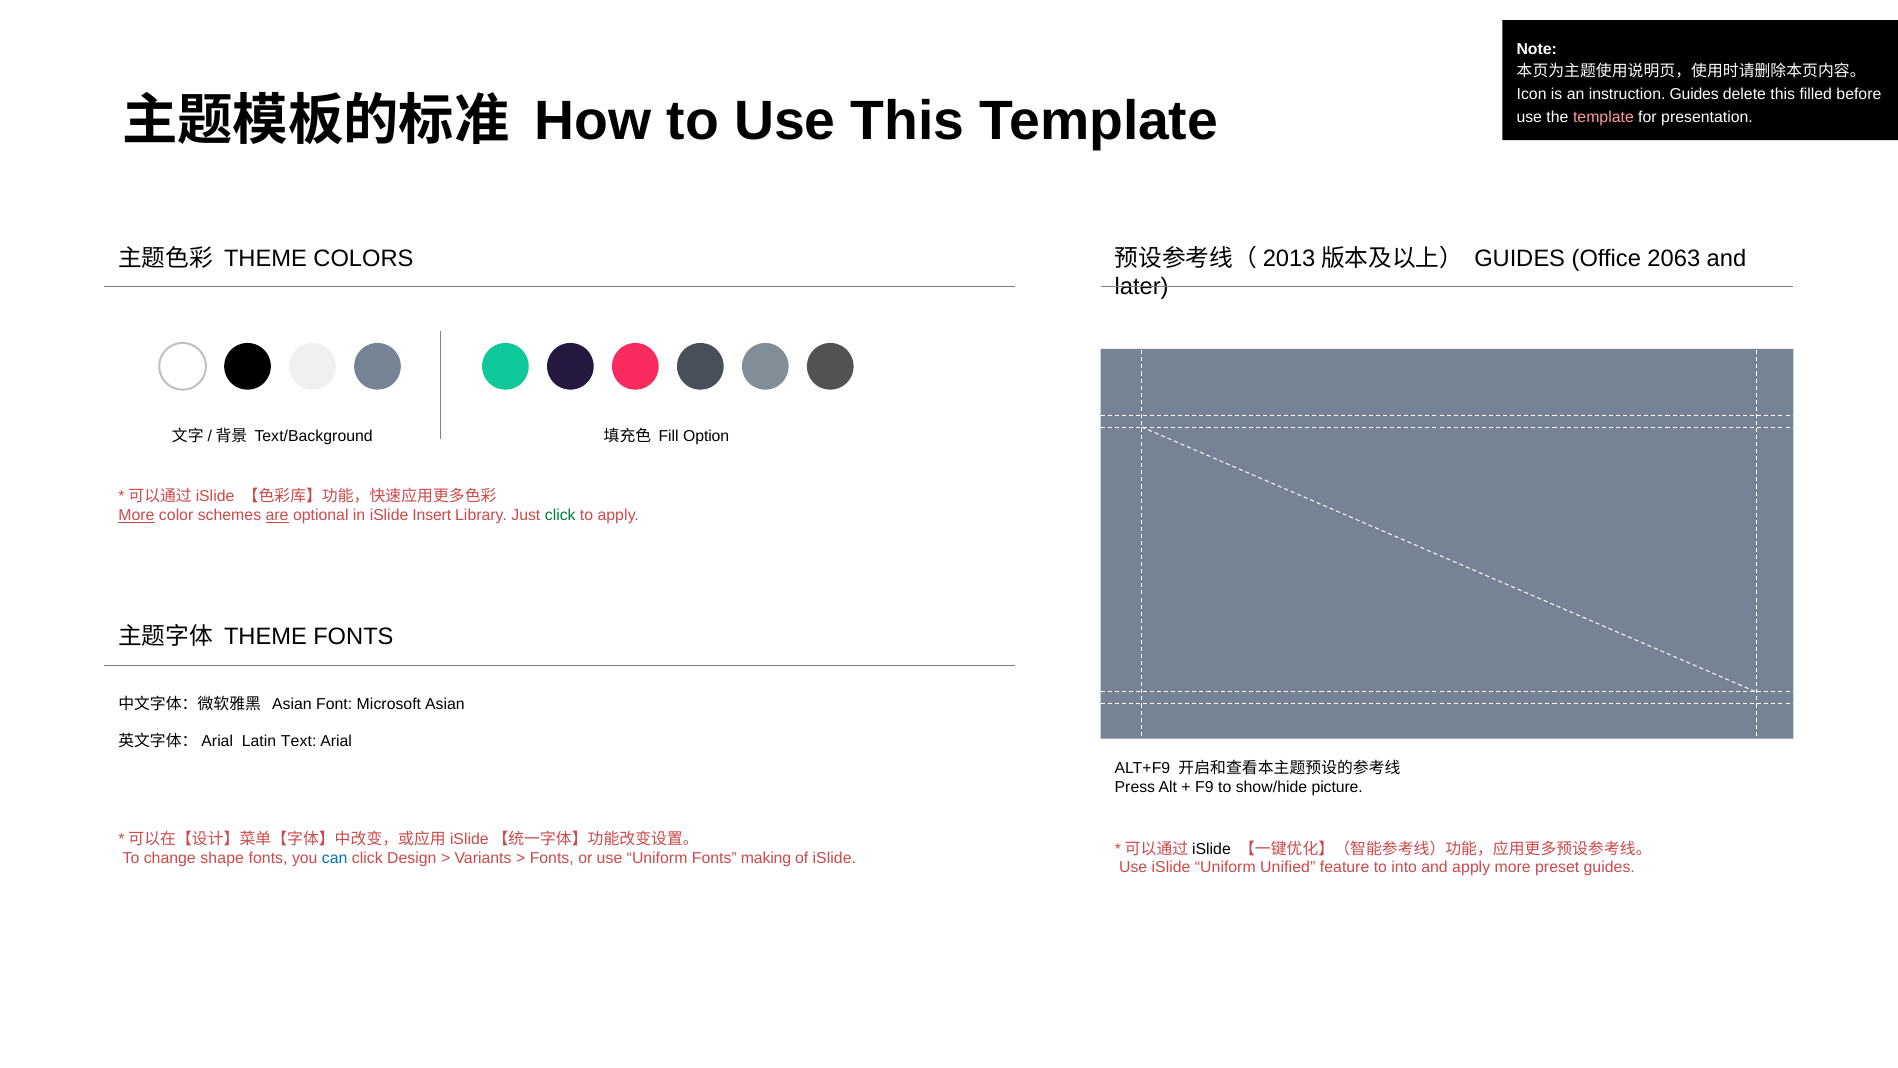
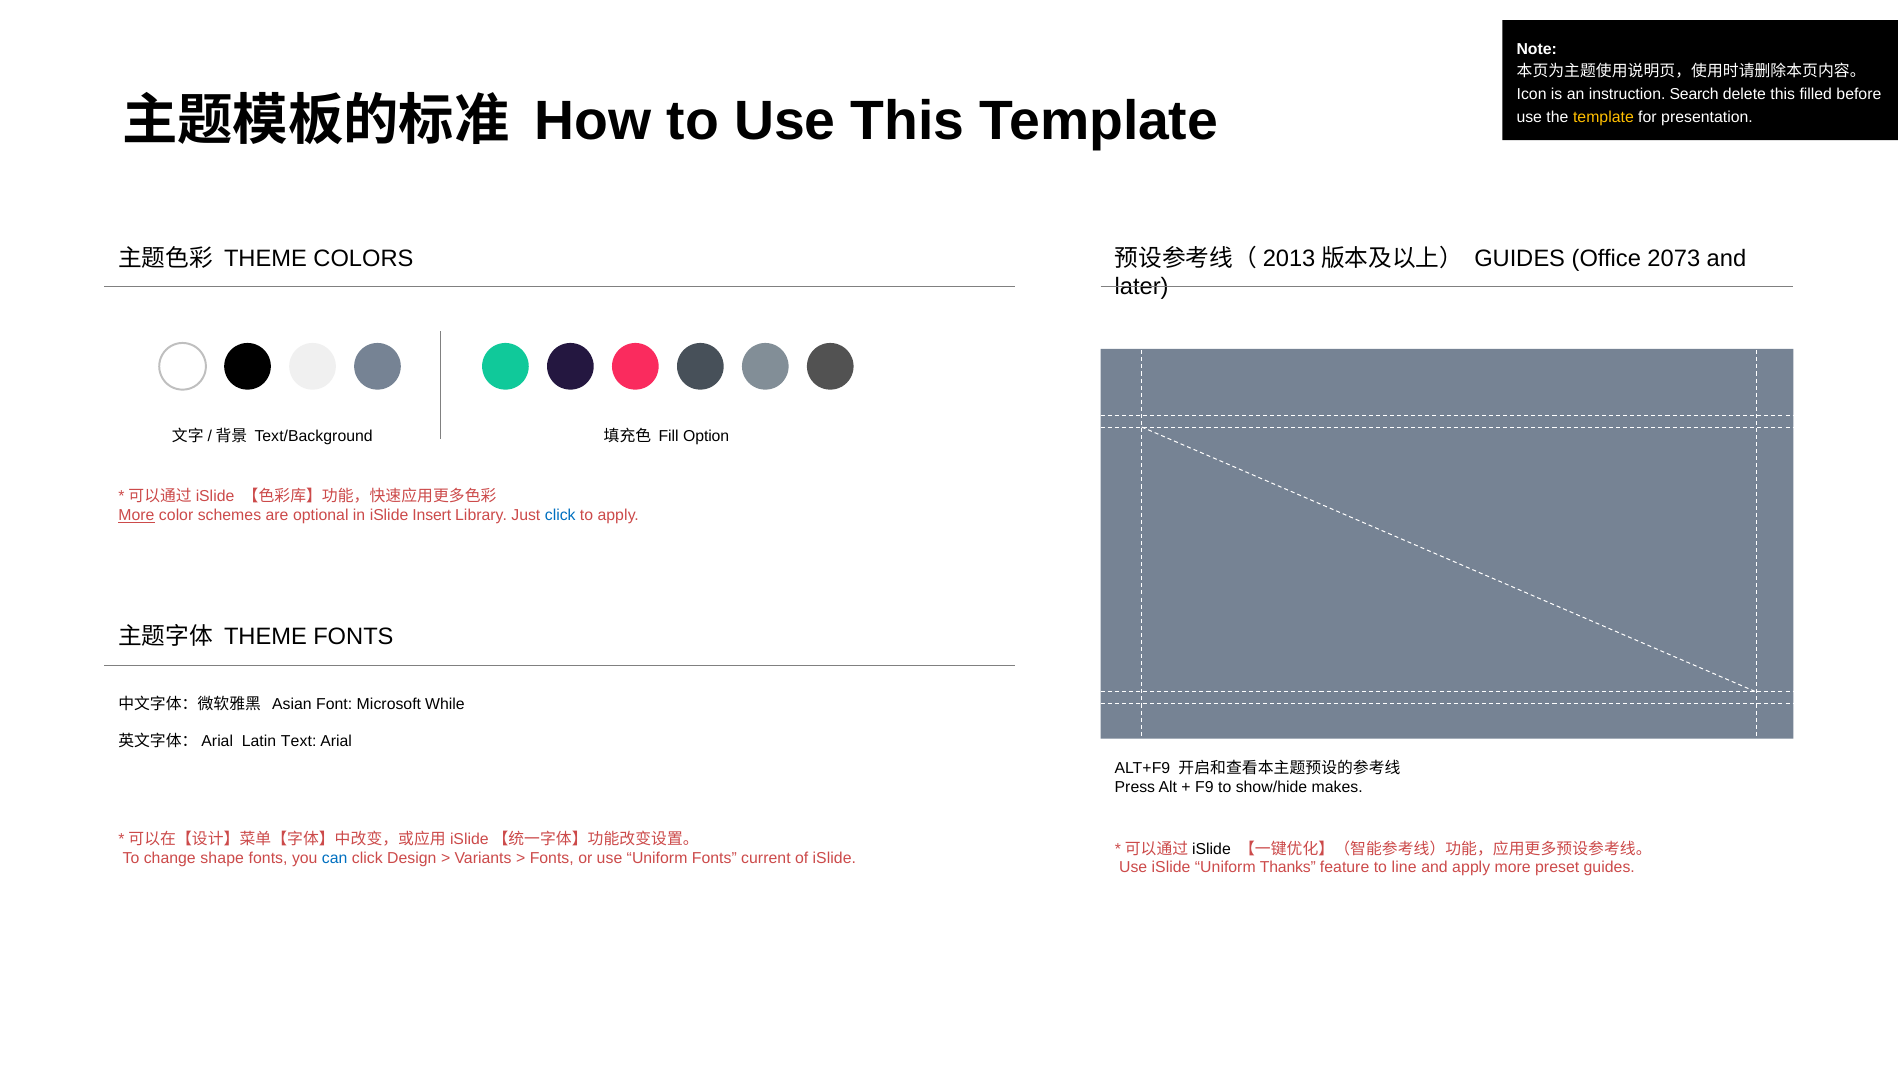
instruction Guides: Guides -> Search (1694, 94)
template colour: pink -> yellow (1603, 117)
2063: 2063 -> 2073 (1674, 258)
are underline: present -> none (277, 515)
click colour: green -> blue (560, 515)
Microsoft Asian: Asian -> While (445, 704)
picture: picture -> makes (1337, 787)
making: making -> current (766, 858)
Unified: Unified -> Thanks (1288, 867)
into: into -> line (1404, 867)
